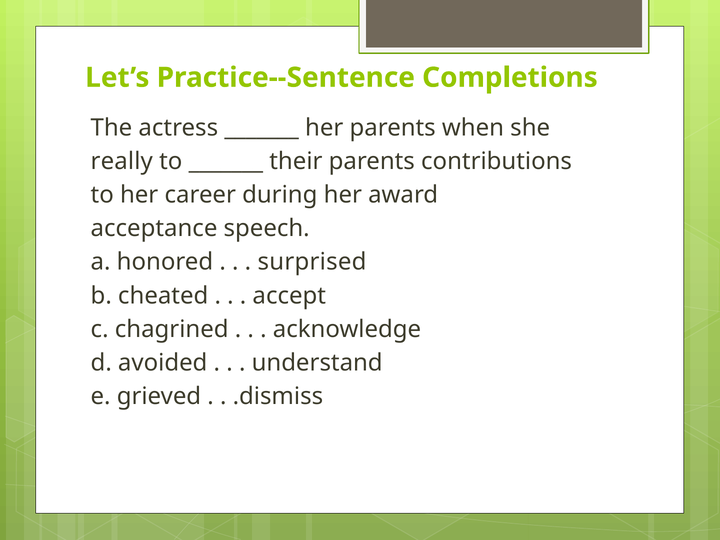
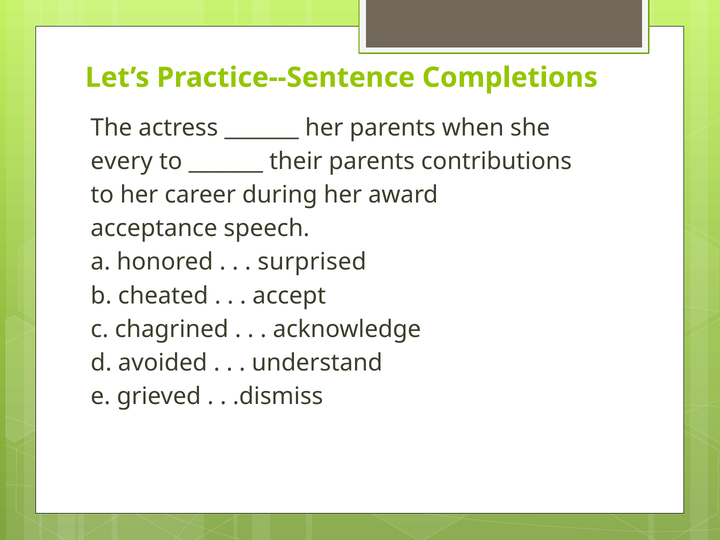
really: really -> every (122, 161)
